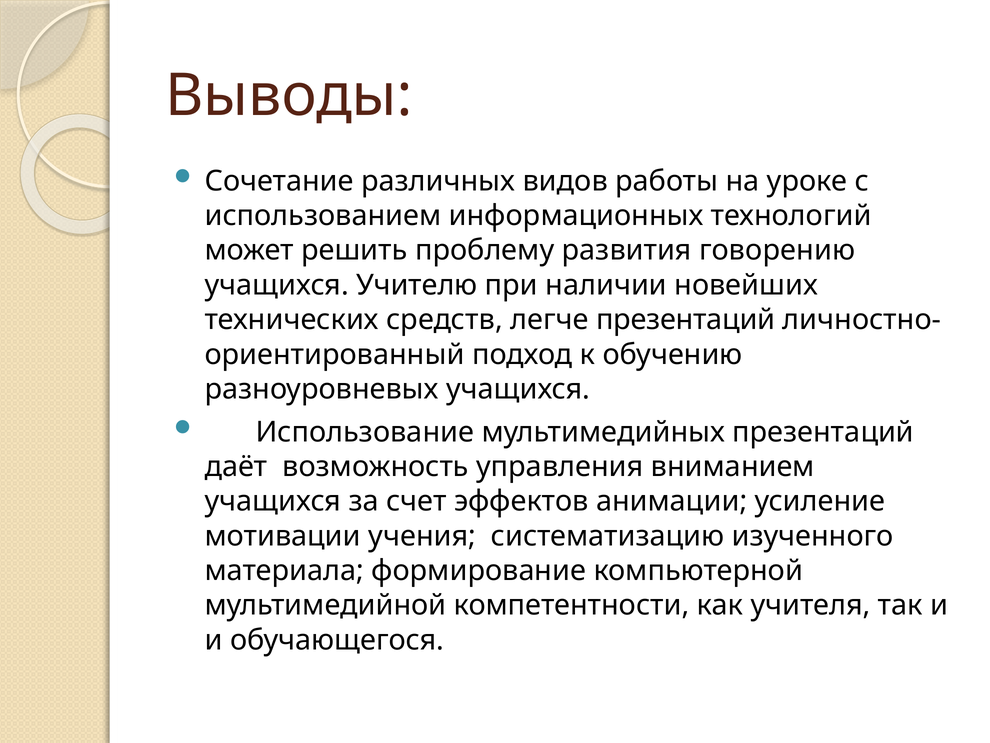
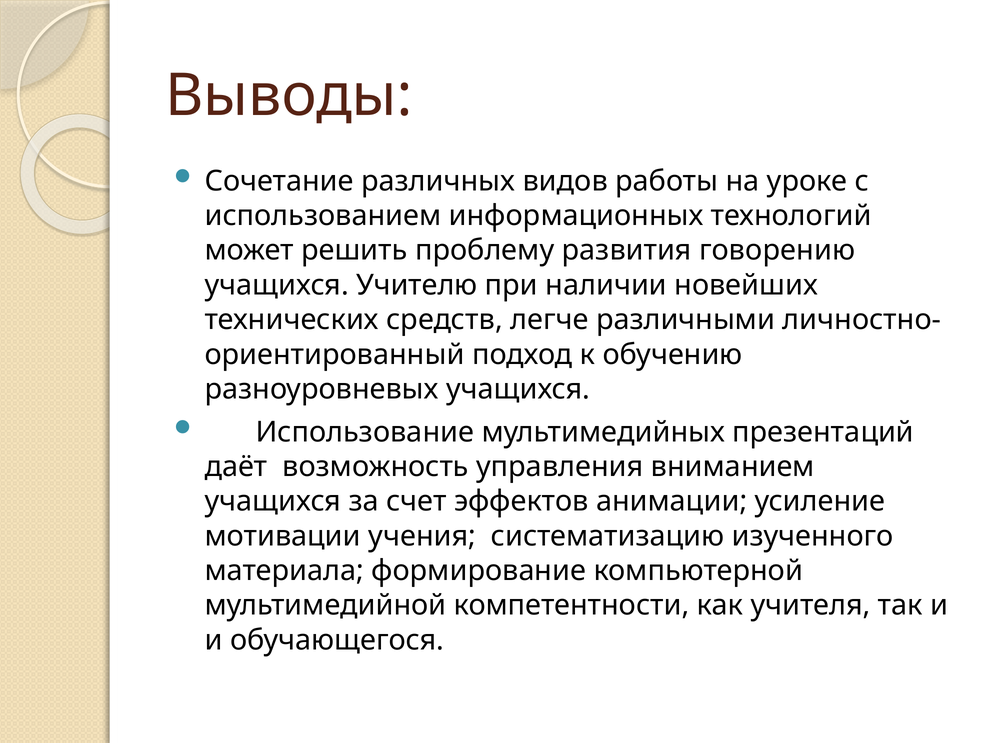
легче презентаций: презентаций -> различными (686, 320)
